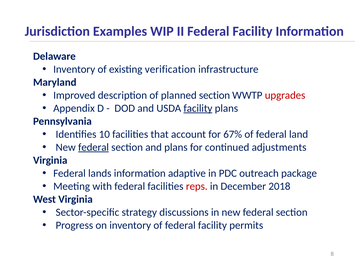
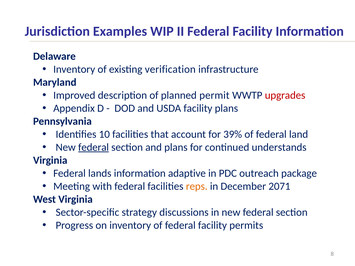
planned section: section -> permit (214, 95)
facility underline: present -> none (198, 108)
67%: 67% -> 39% (233, 134)
adjustments: adjustments -> understands (279, 147)
reps colour: red -> orange (197, 186)
2018: 2018 -> 2071 (279, 186)
